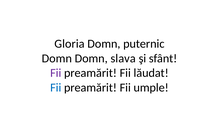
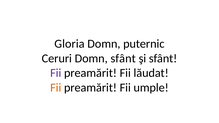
Domn: Domn -> Ceruri (57, 58)
Domn slava: slava -> sfânt (123, 58)
Fii colour: blue -> orange (56, 88)
